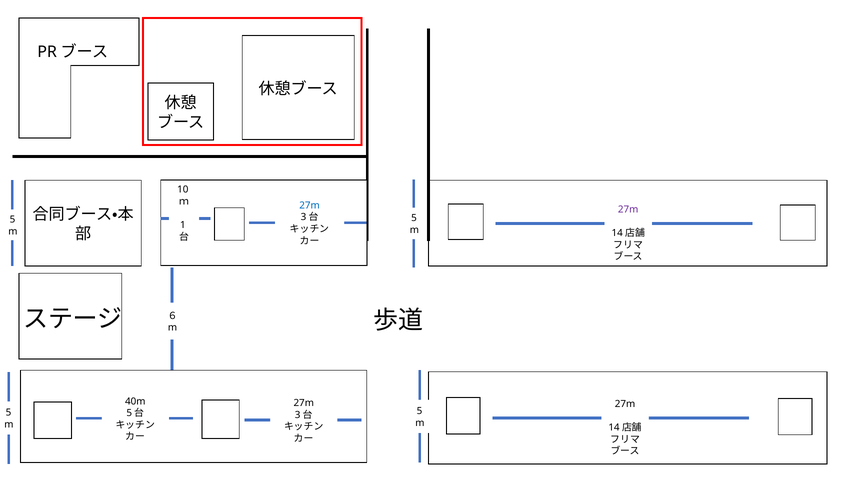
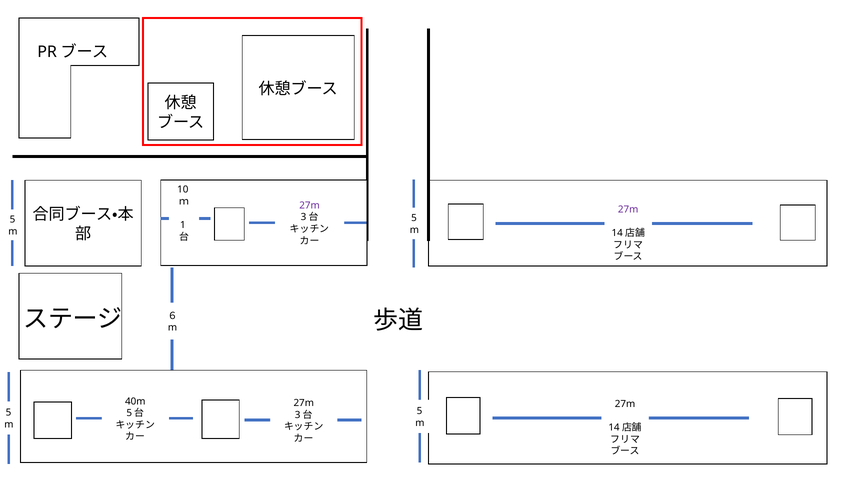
27m colour: blue -> purple (310, 205)
